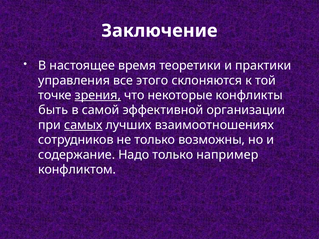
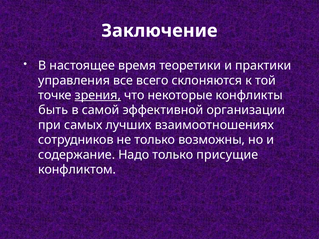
этого: этого -> всего (152, 81)
самых underline: present -> none (83, 125)
например: например -> присущие (227, 155)
